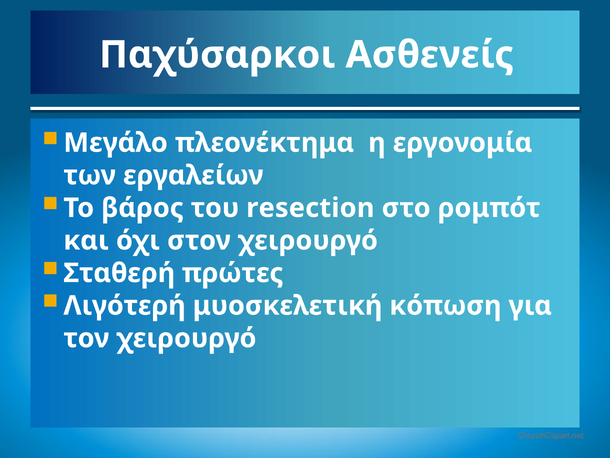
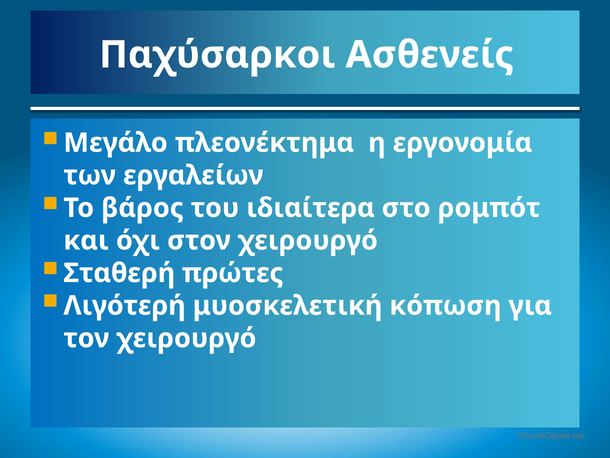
resection: resection -> ιδιαίτερα (311, 208)
